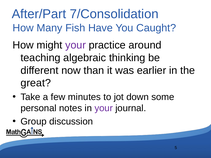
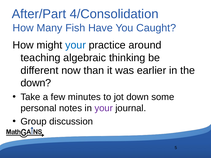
7/Consolidation: 7/Consolidation -> 4/Consolidation (114, 14)
your colour: purple -> blue (76, 45)
great: great -> down (36, 83)
